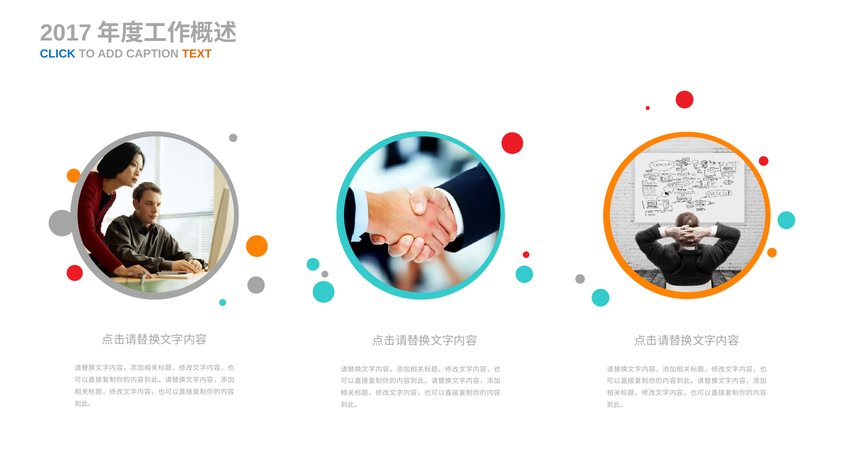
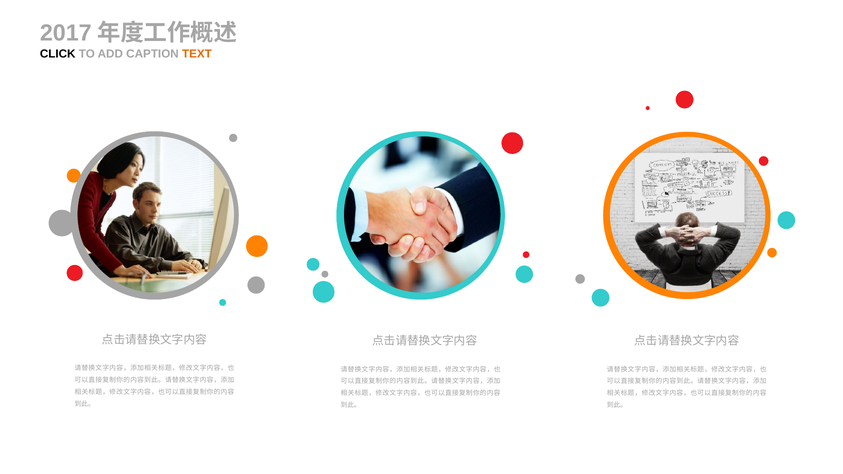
CLICK colour: blue -> black (58, 54)
